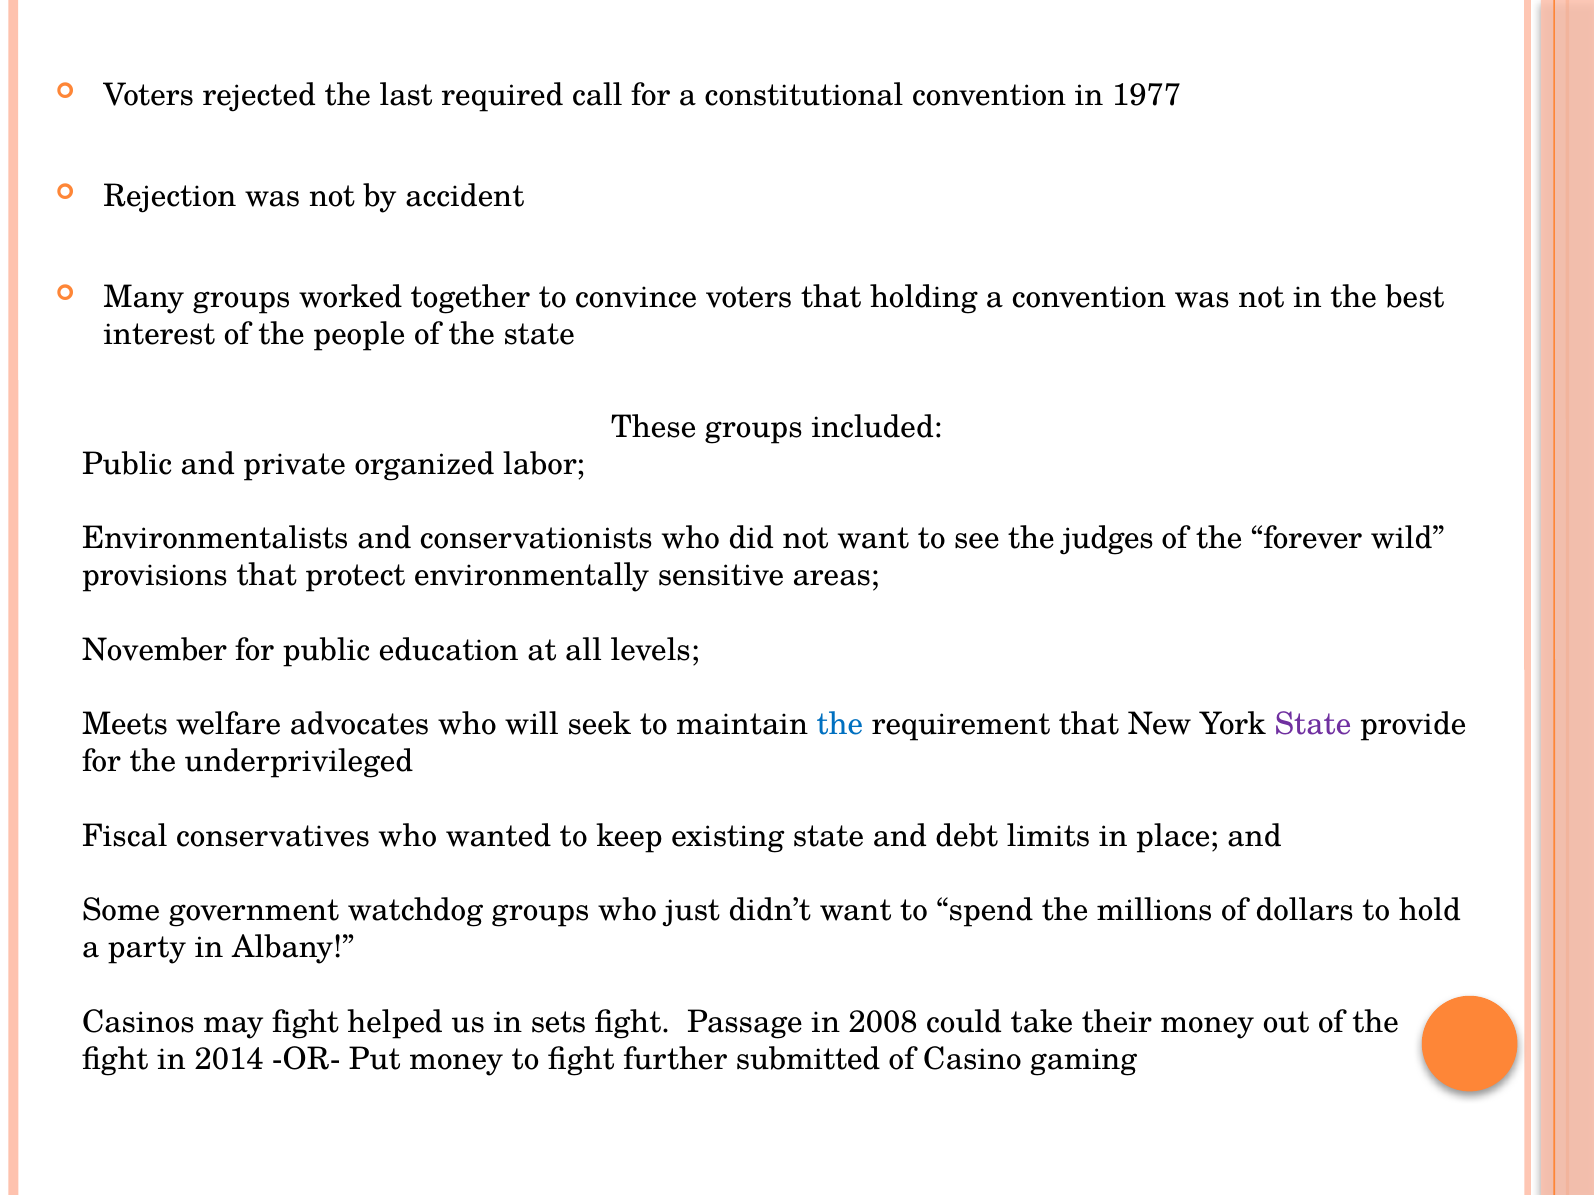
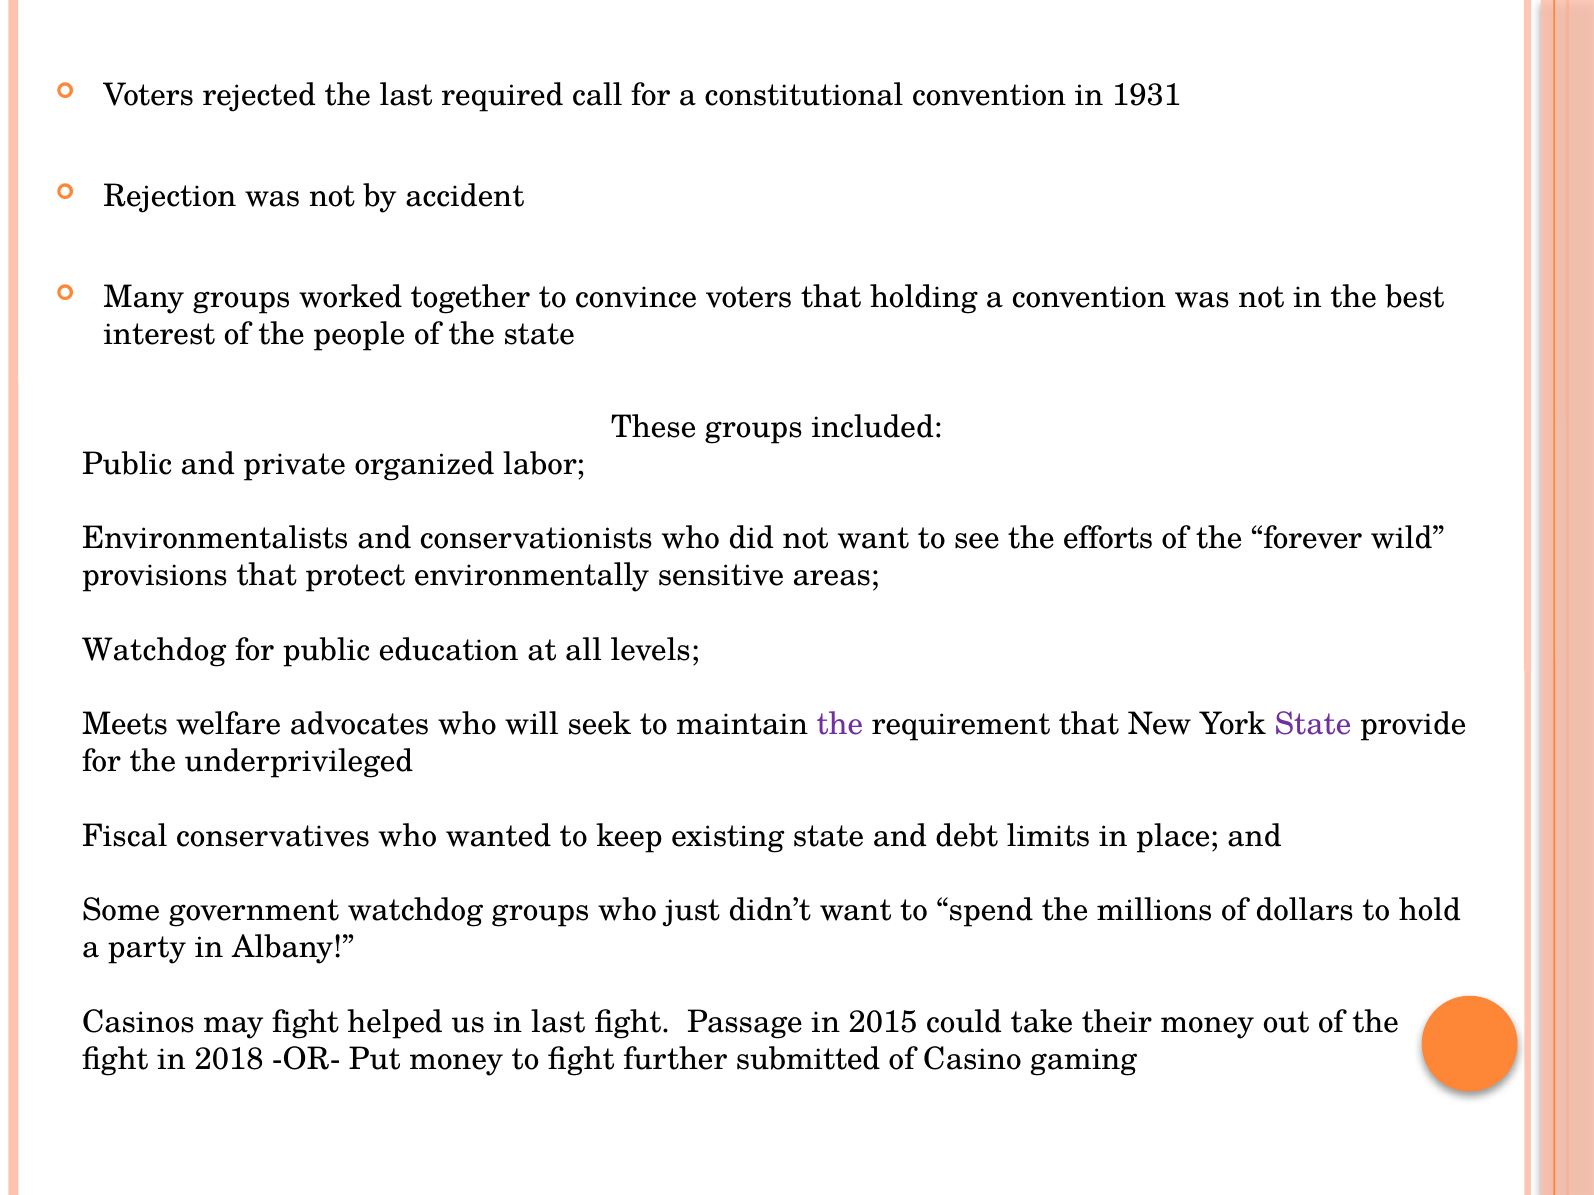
1977: 1977 -> 1931 (1147, 95)
judges: judges -> efforts (1108, 539)
November: November -> Watchdog (154, 650)
the colour: blue -> purple (840, 725)
in sets: sets -> last (558, 1023)
2008: 2008 -> 2015 (883, 1023)
2014: 2014 -> 2018 (229, 1060)
